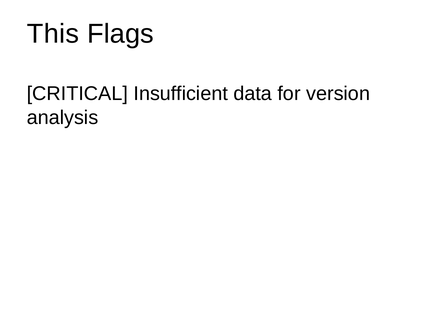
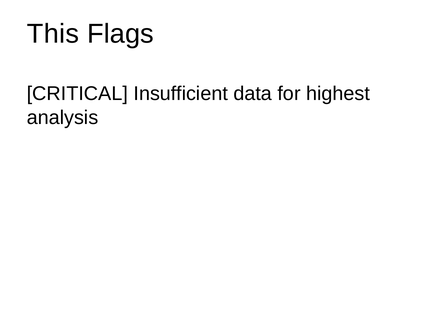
version: version -> highest (338, 94)
